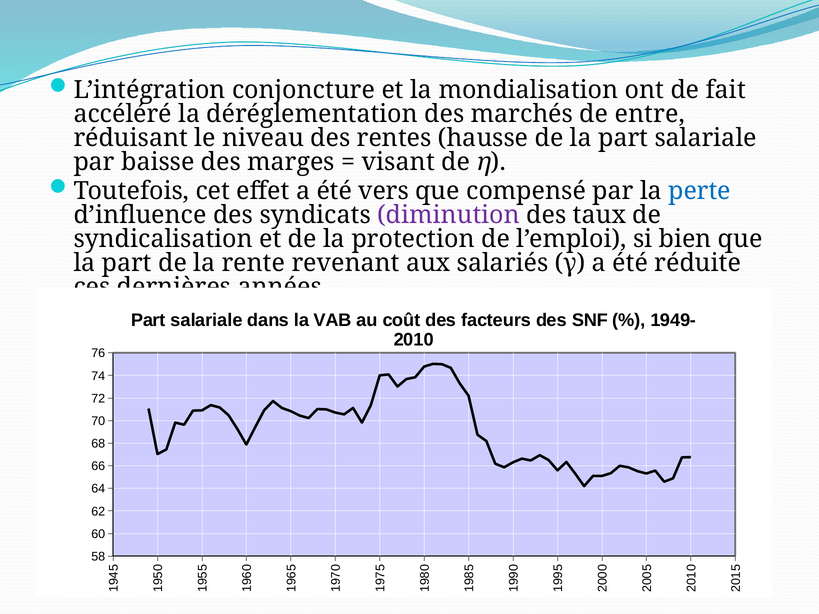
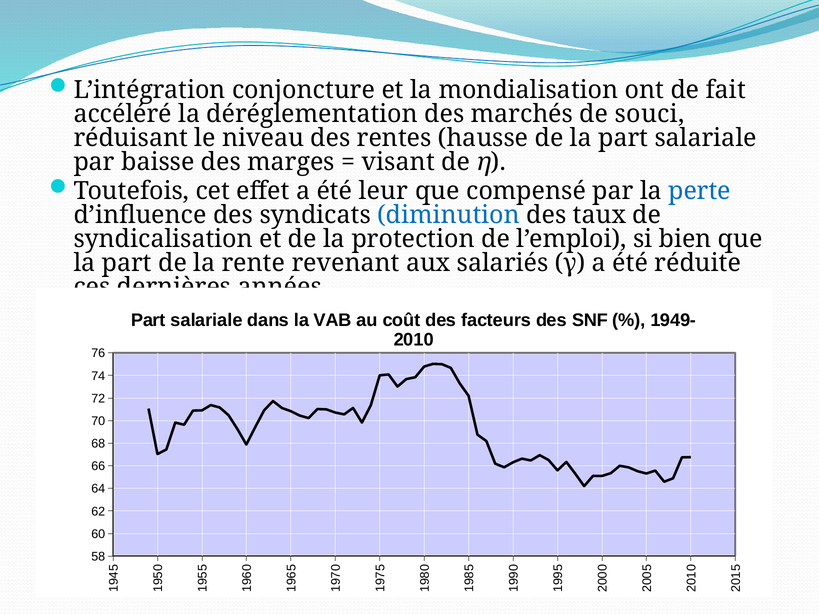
entre: entre -> souci (650, 114)
vers: vers -> leur (383, 191)
diminution colour: purple -> blue (449, 215)
